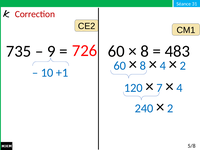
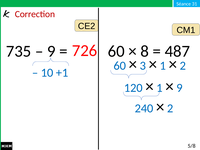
483: 483 -> 487 (177, 51)
8: 8 -> 3 (143, 66)
4: 4 -> 1 (163, 66)
7: 7 -> 1 (159, 88)
4: 4 -> 9 (179, 88)
